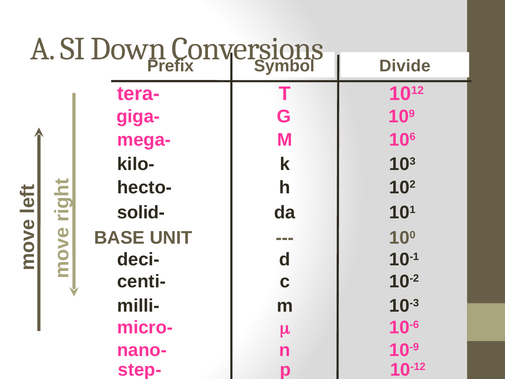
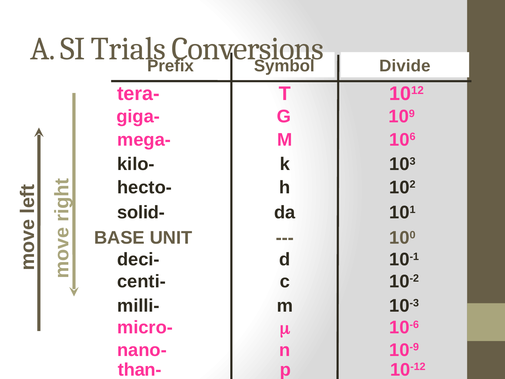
Down: Down -> Trials (128, 49)
step-: step- -> than- (140, 369)
